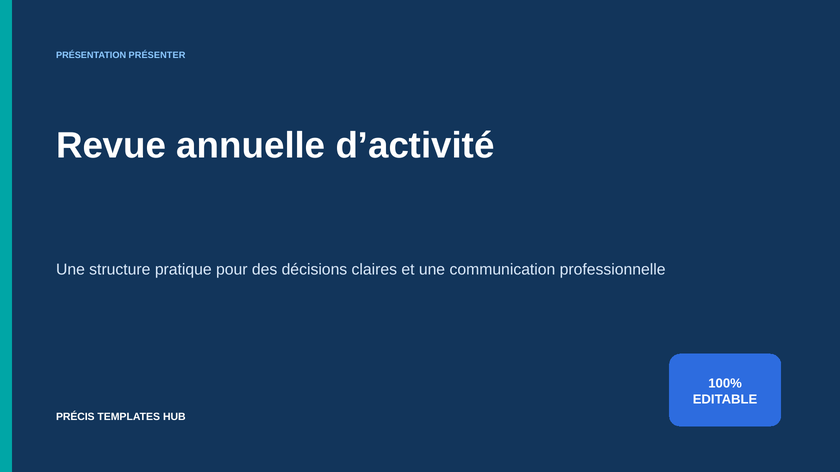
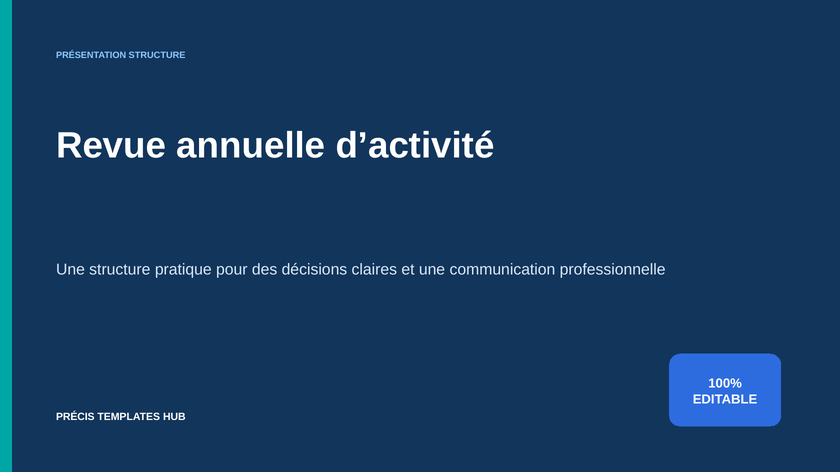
PRÉSENTATION PRÉSENTER: PRÉSENTER -> STRUCTURE (157, 55)
